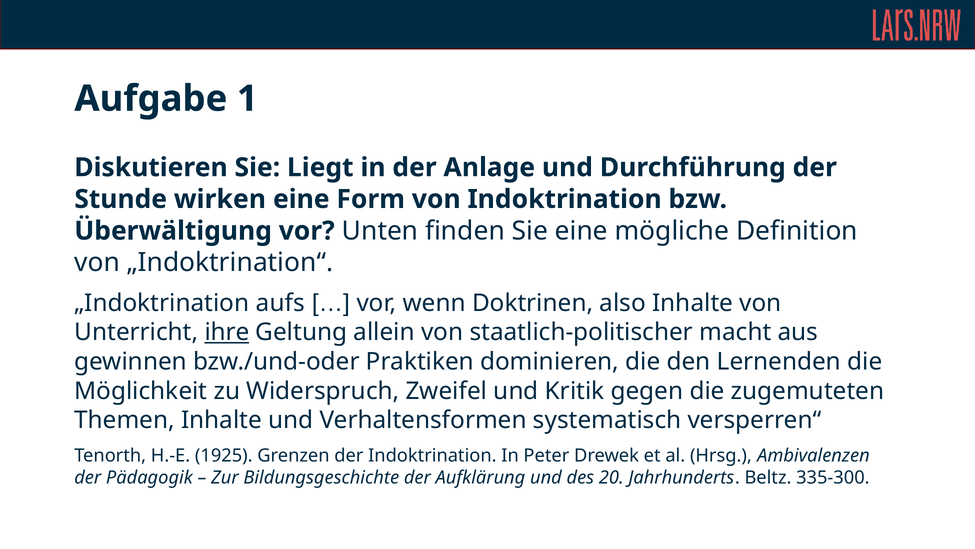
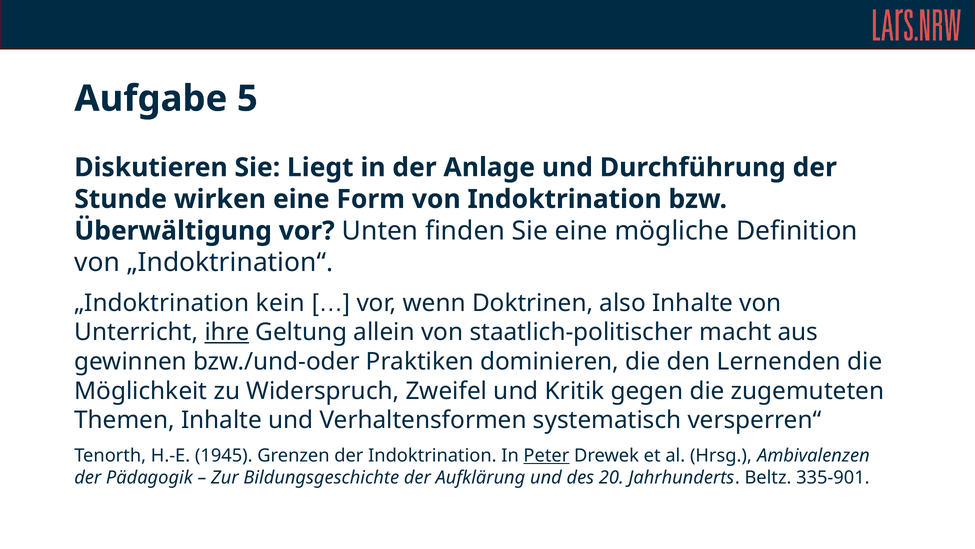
1: 1 -> 5 (247, 99)
aufs: aufs -> kein (280, 303)
1925: 1925 -> 1945 (224, 455)
Peter underline: none -> present (546, 455)
335-300: 335-300 -> 335-901 (833, 477)
